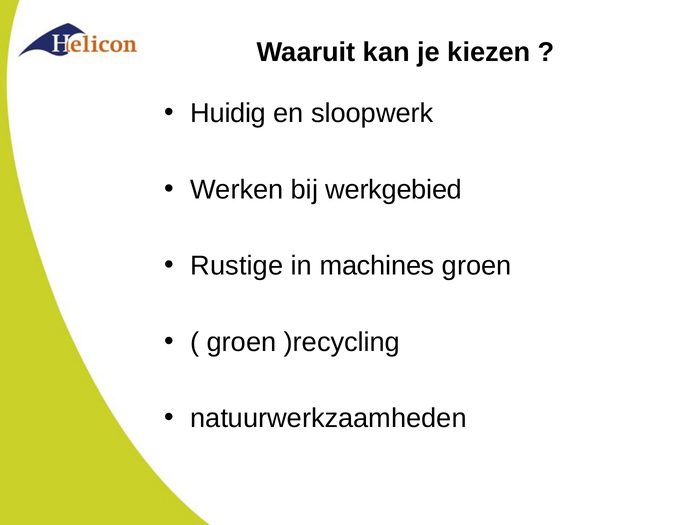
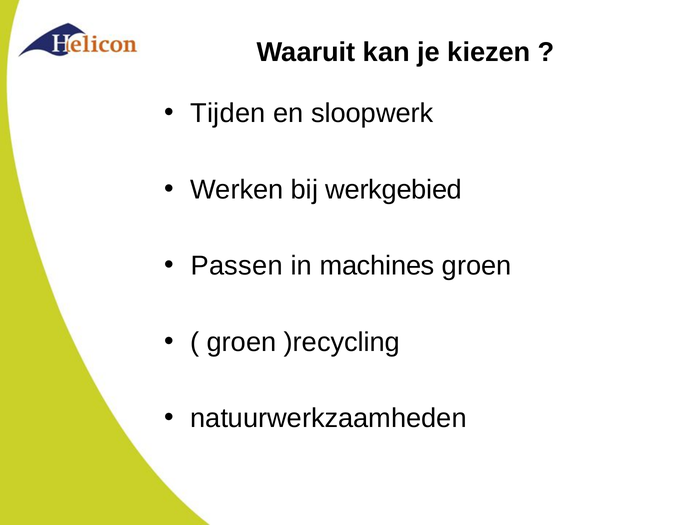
Huidig: Huidig -> Tijden (228, 113)
Rustige: Rustige -> Passen (237, 266)
